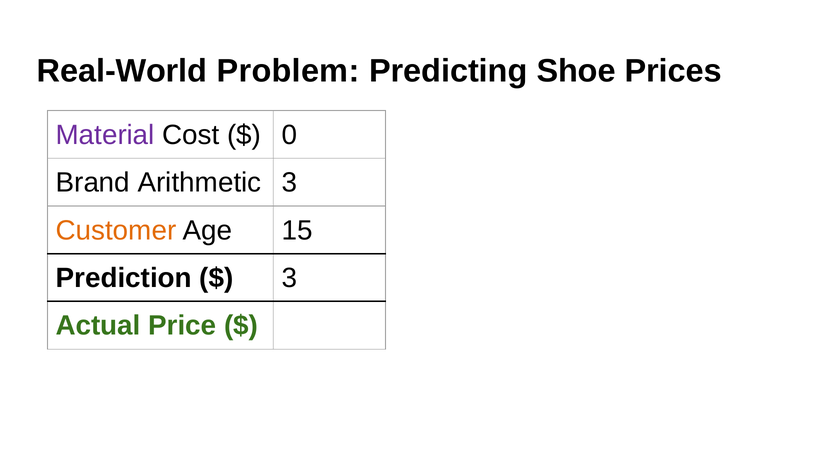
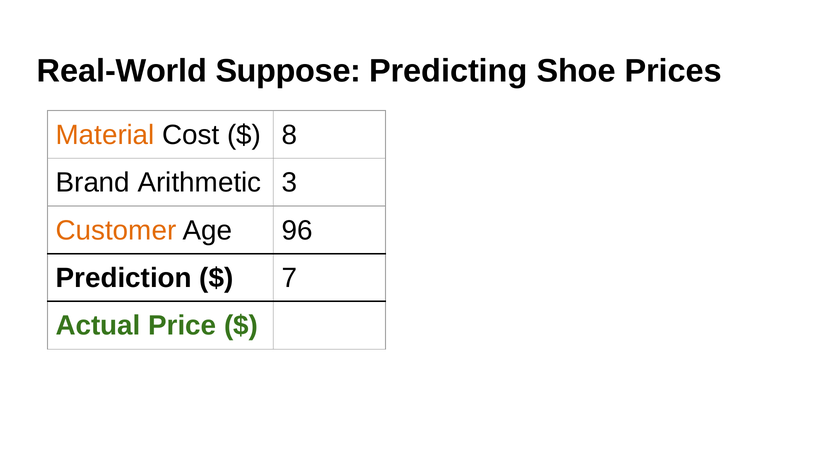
Problem: Problem -> Suppose (288, 71)
Material colour: purple -> orange (105, 135)
0: 0 -> 8 (289, 135)
15: 15 -> 96 (297, 230)
3: 3 -> 7 (289, 278)
